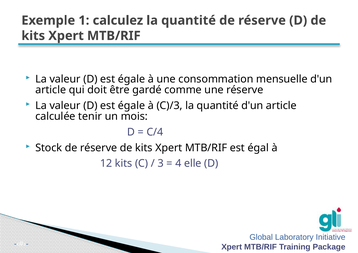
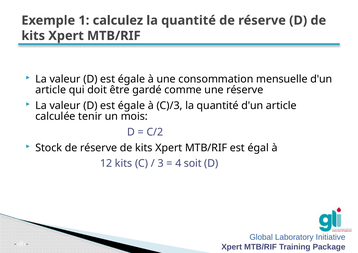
C/4: C/4 -> C/2 (155, 132)
elle: elle -> soit (193, 163)
